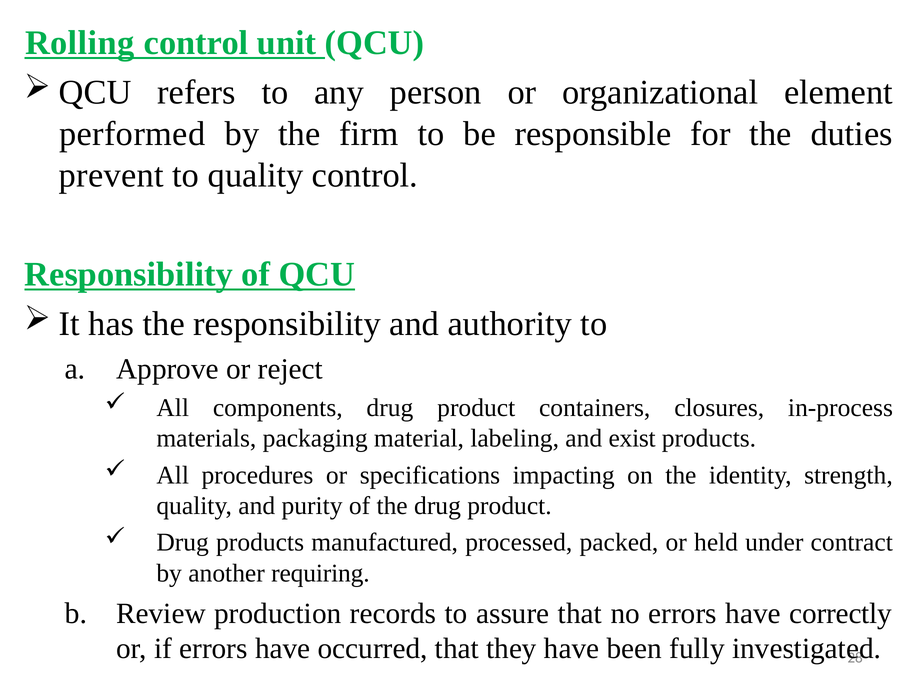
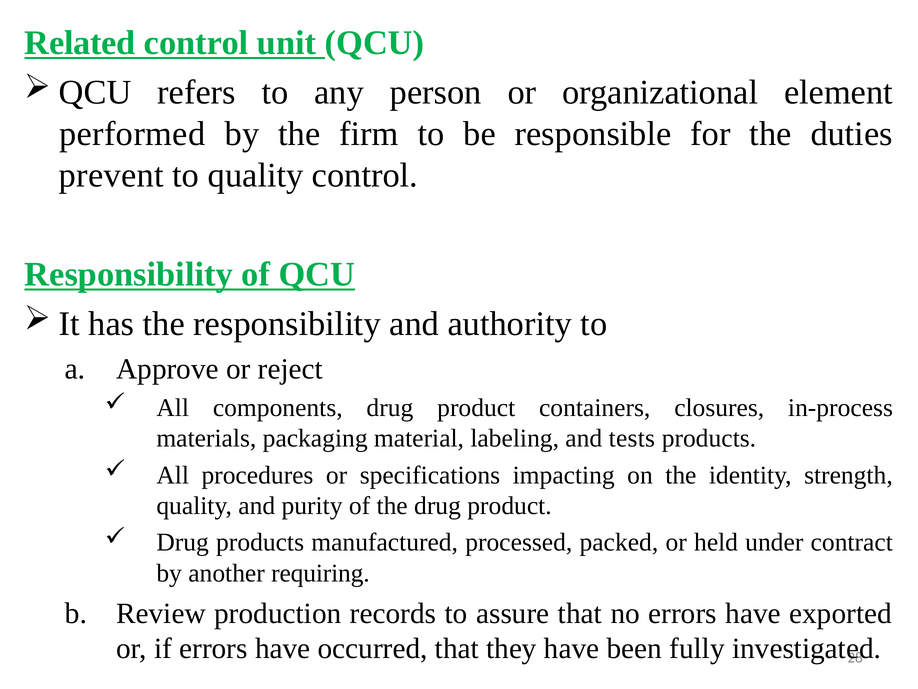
Rolling: Rolling -> Related (80, 43)
exist: exist -> tests (632, 438)
correctly: correctly -> exported (841, 613)
